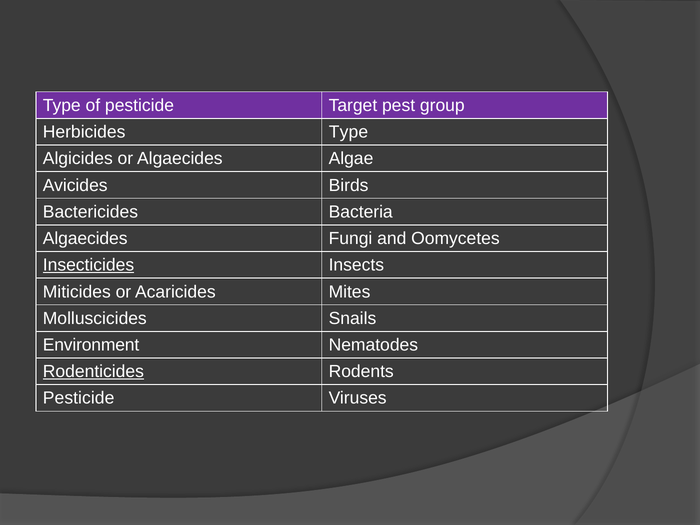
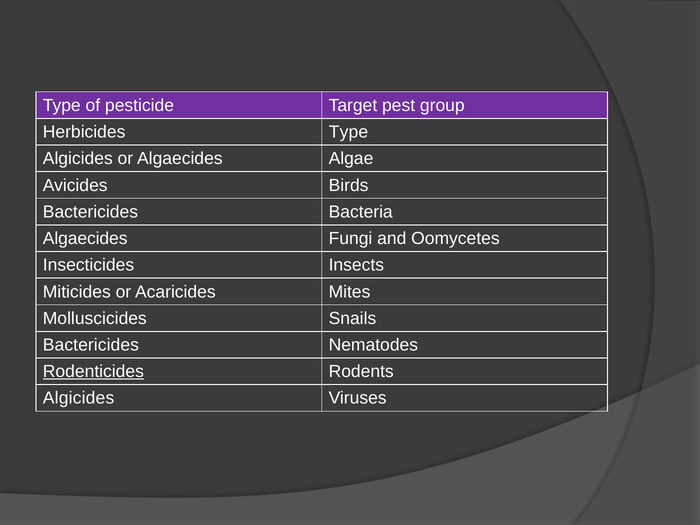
Insecticides underline: present -> none (88, 265)
Environment: Environment -> Bactericides (91, 345)
Pesticide: Pesticide -> Algicides (79, 398)
